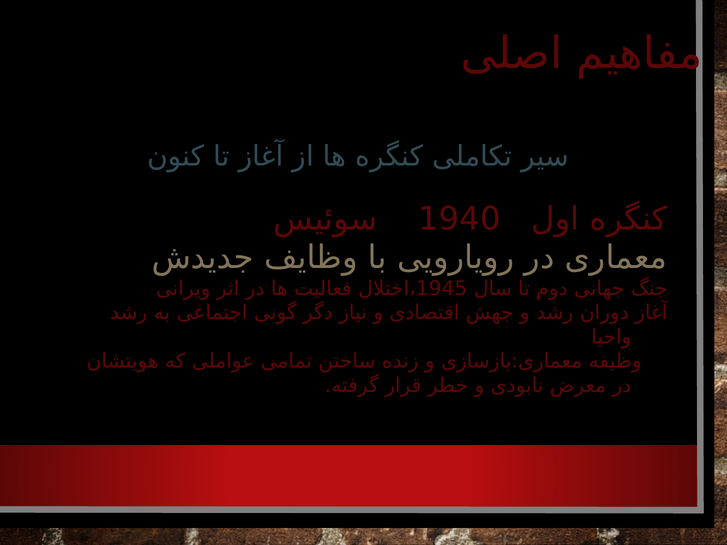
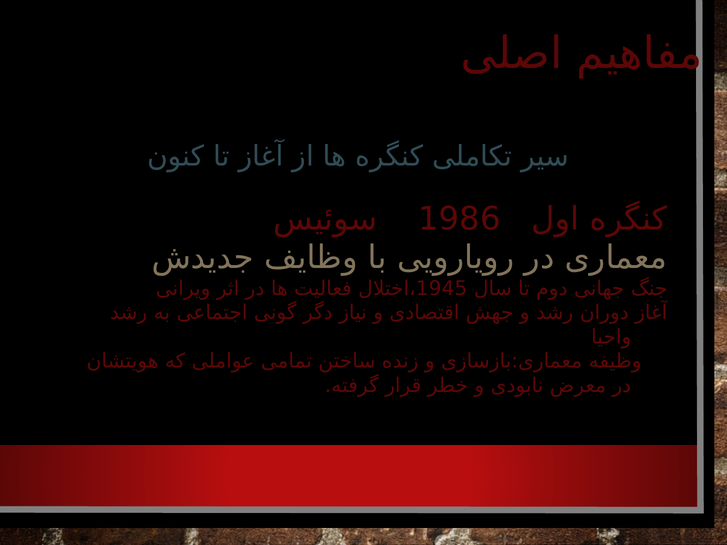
1940: 1940 -> 1986 (459, 219)
